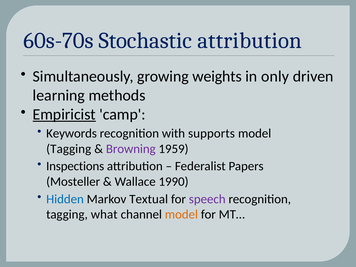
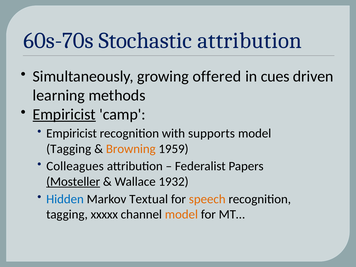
weights: weights -> offered (217, 76)
only: only -> cues (275, 76)
Keywords: Keywords -> Empiricist (72, 133)
Browning colour: purple -> orange (131, 149)
Inspections: Inspections -> Colleagues (75, 166)
Mosteller underline: none -> present (73, 182)
1990: 1990 -> 1932 (174, 182)
speech colour: purple -> orange (207, 199)
what: what -> xxxxx (104, 214)
